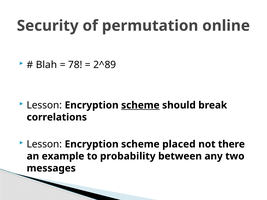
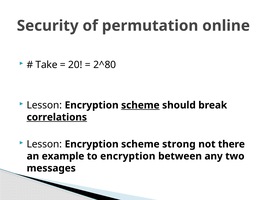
Blah: Blah -> Take (47, 65)
78: 78 -> 20 (75, 65)
2^89: 2^89 -> 2^80 (105, 65)
correlations underline: none -> present (57, 117)
placed: placed -> strong (179, 144)
to probability: probability -> encryption (128, 156)
